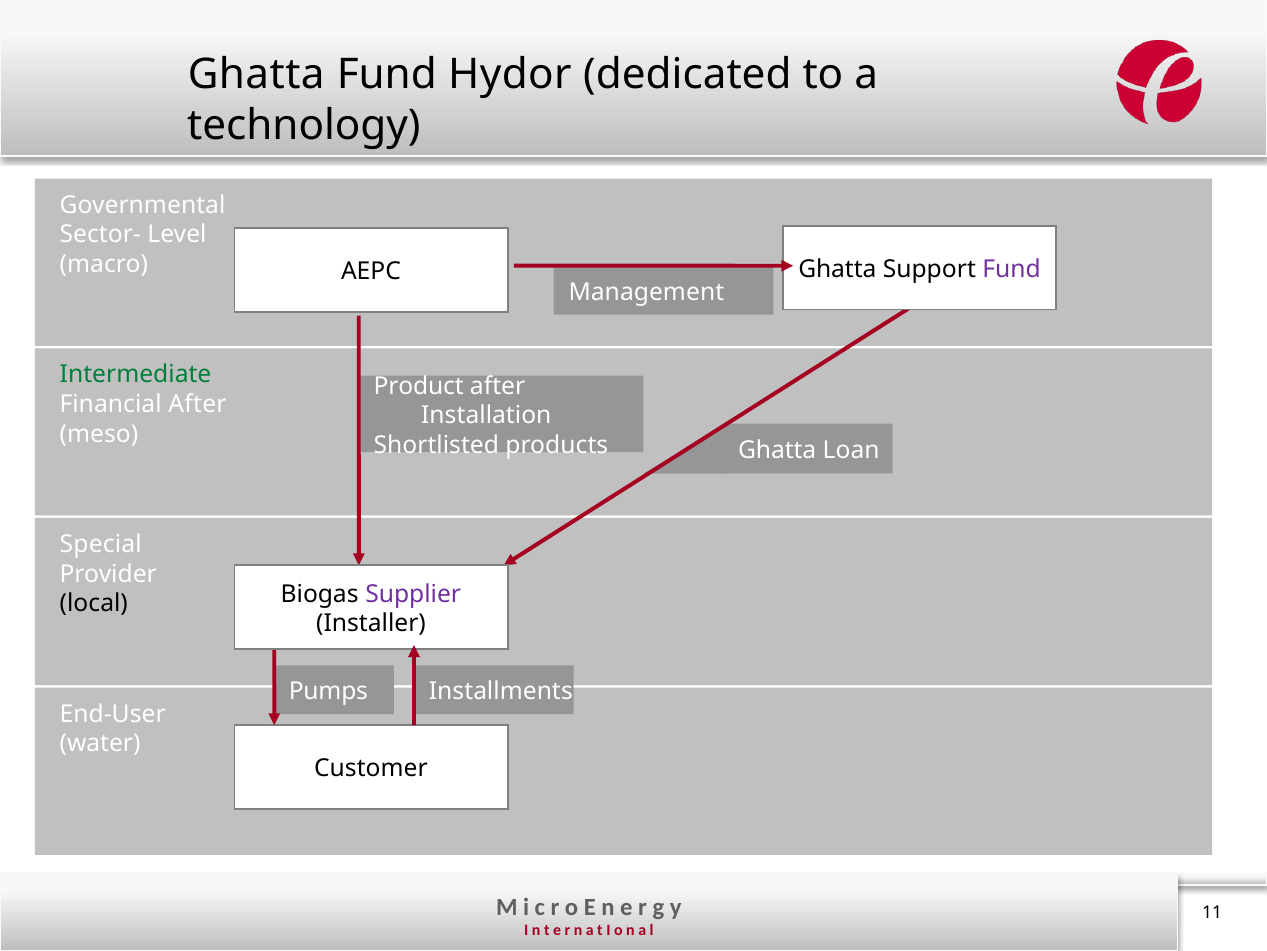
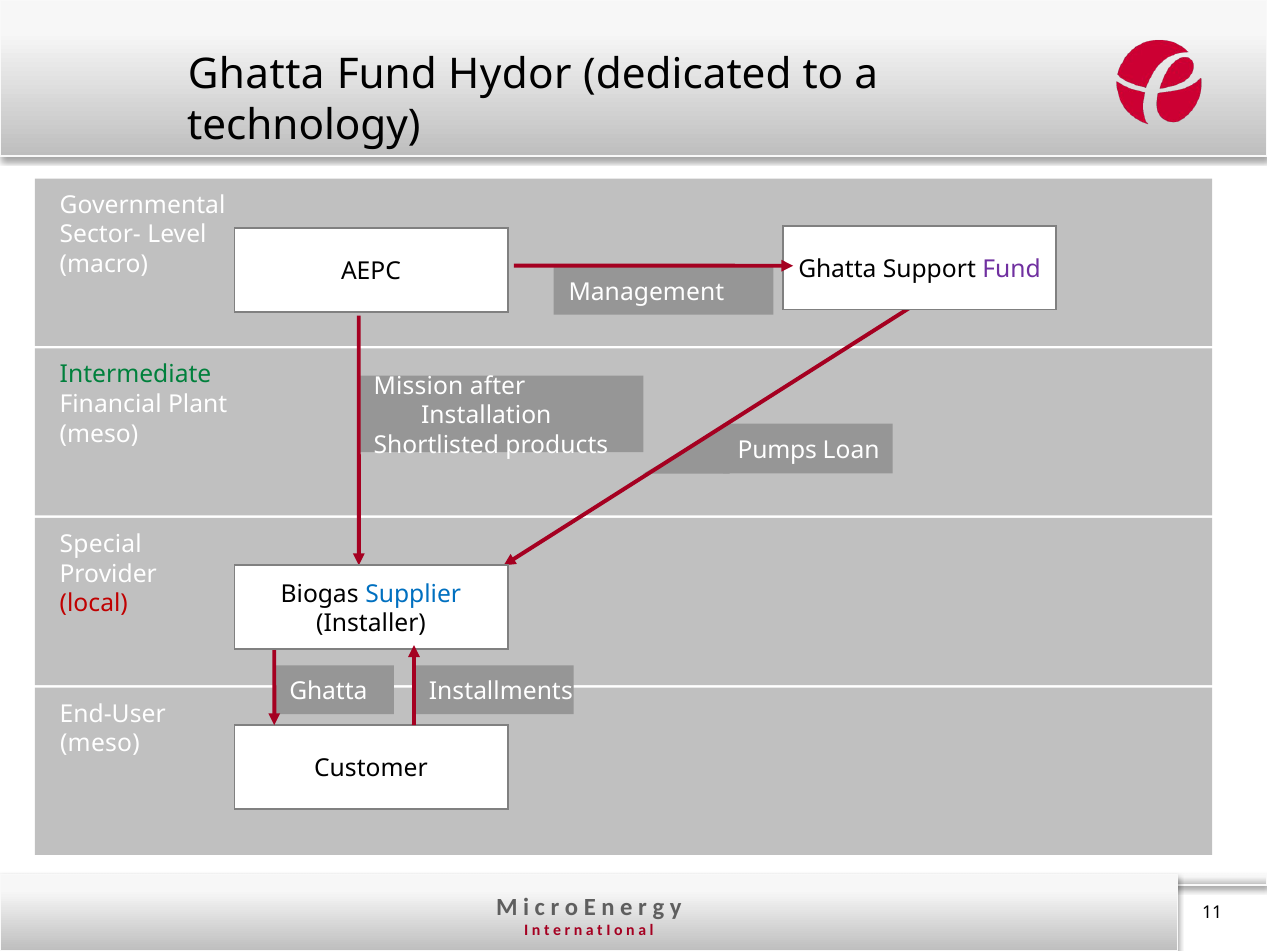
Product: Product -> Mission (419, 386)
Financial After: After -> Plant (198, 404)
Ghatta: Ghatta -> Pumps (777, 450)
Supplier colour: purple -> blue (413, 594)
local colour: black -> red (94, 603)
Pumps: Pumps -> Ghatta (328, 691)
water: water -> meso (100, 743)
